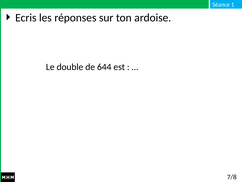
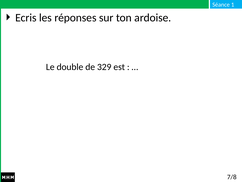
644: 644 -> 329 (104, 67)
